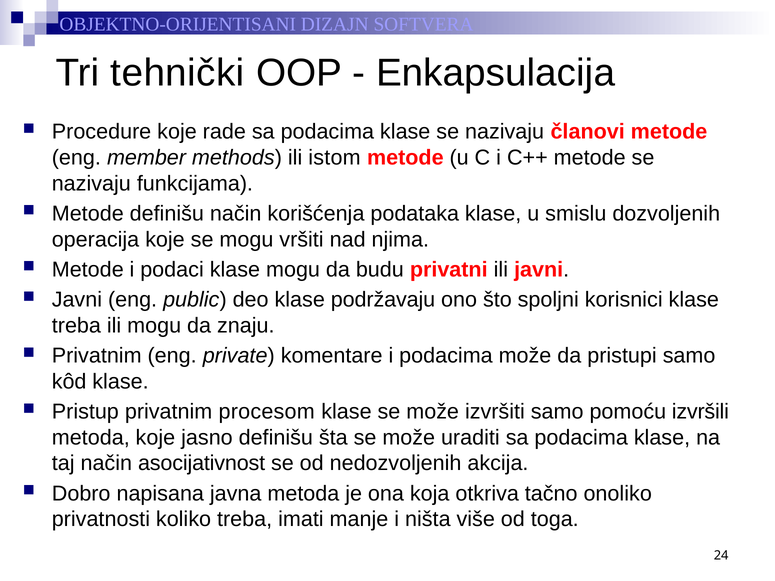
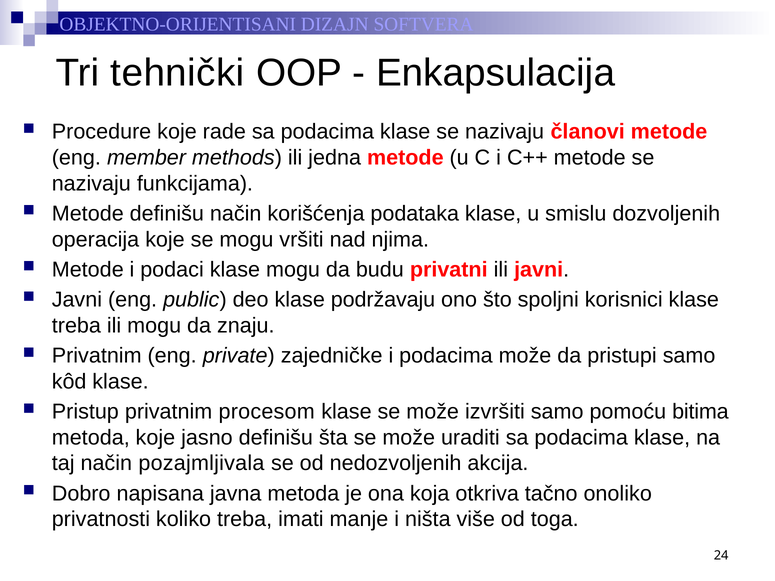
istom: istom -> jedna (335, 158)
komentare: komentare -> zajedničke (332, 356)
izvršili: izvršili -> bitima (700, 412)
asocijativnost: asocijativnost -> pozajmljivala (201, 464)
